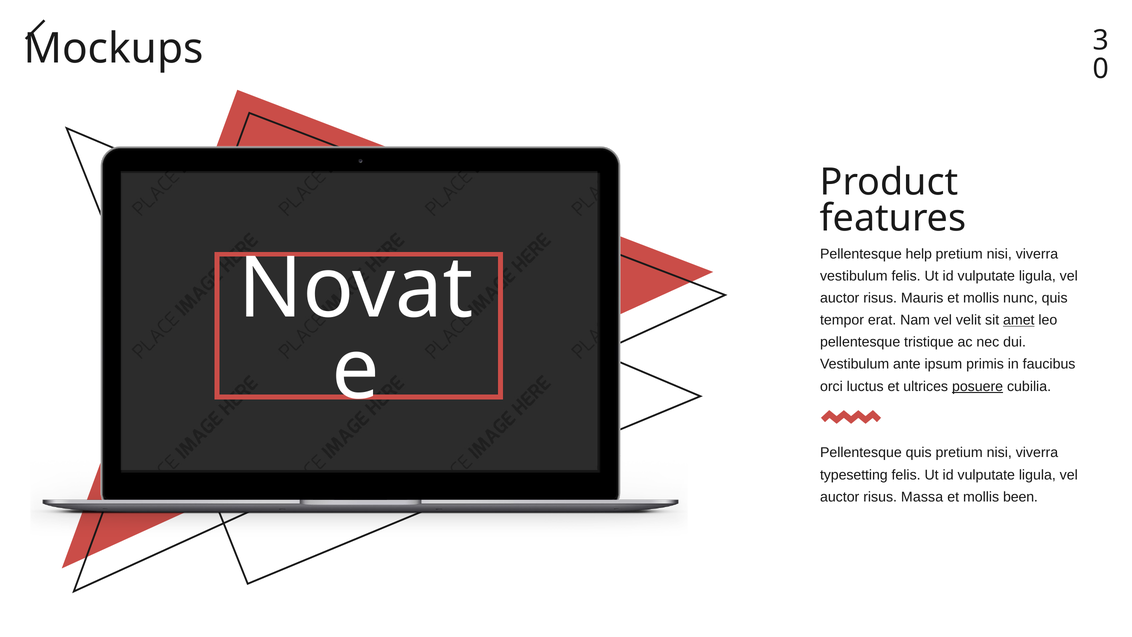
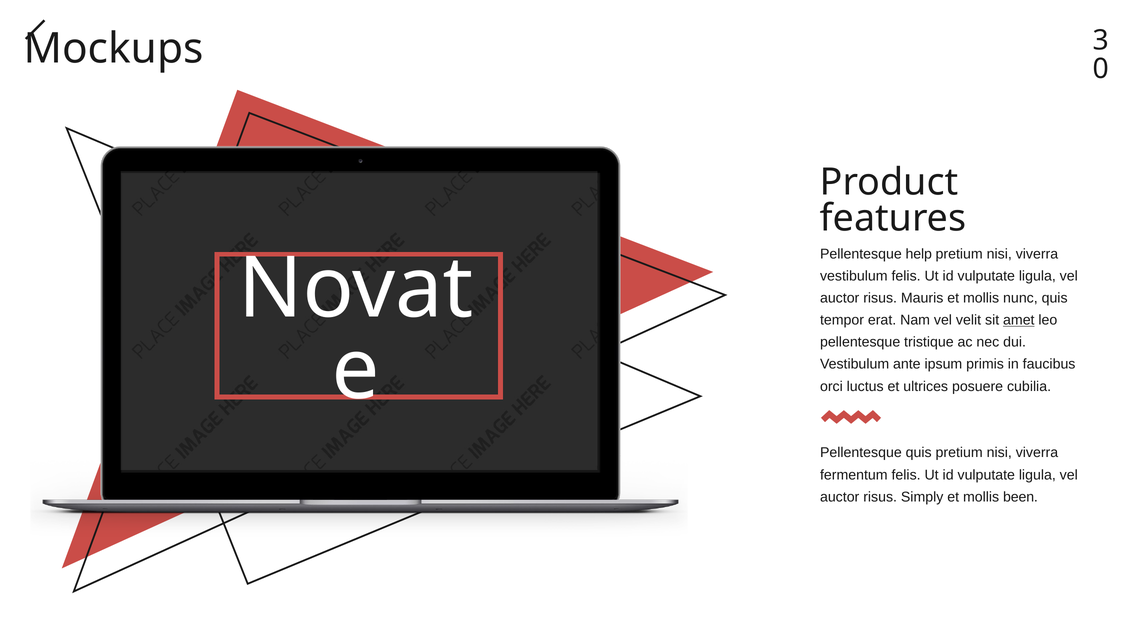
posuere underline: present -> none (978, 386)
typesetting: typesetting -> fermentum (854, 475)
Massa: Massa -> Simply (922, 497)
